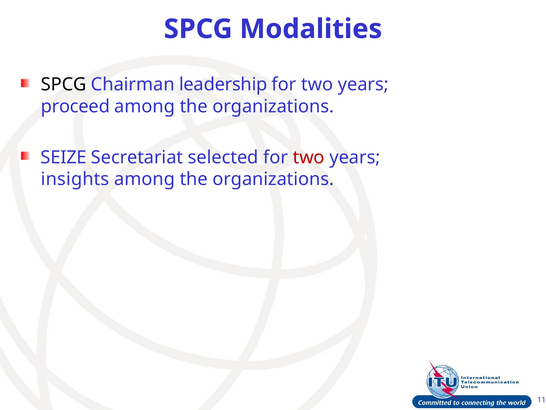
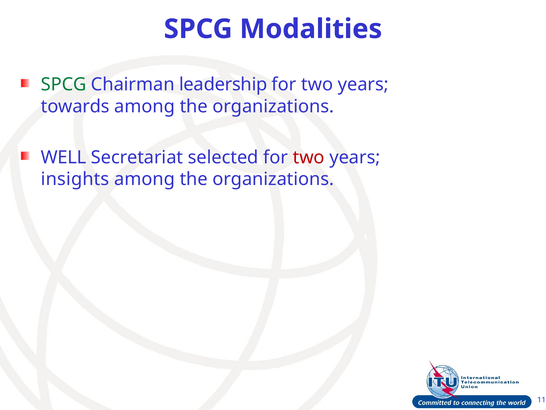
SPCG colour: black -> green (64, 84)
proceed: proceed -> towards (75, 106)
SEIZE: SEIZE -> WELL (64, 157)
